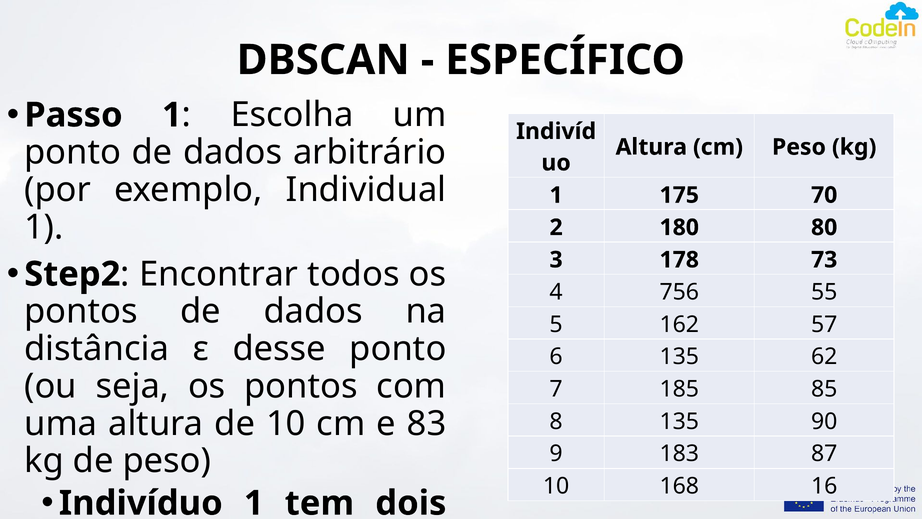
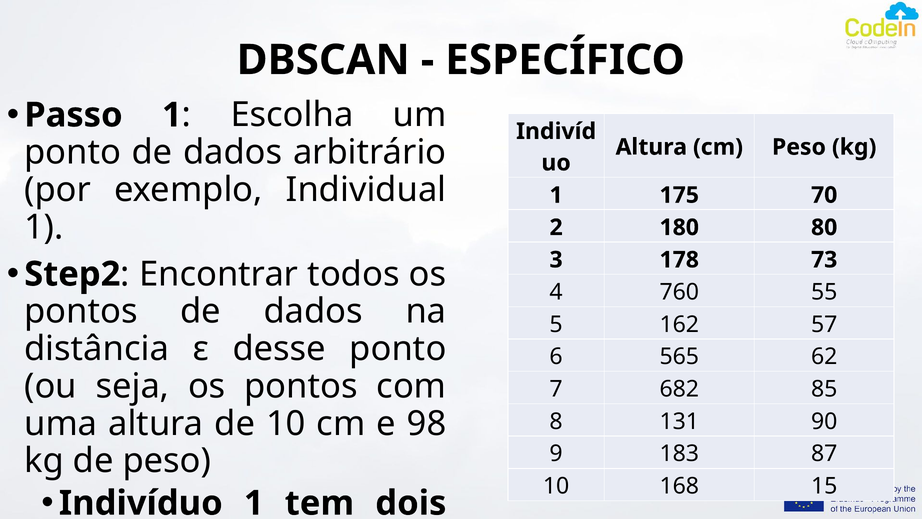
756: 756 -> 760 (679, 292)
6 135: 135 -> 565 (679, 357)
185: 185 -> 682 (679, 389)
83: 83 -> 98 (427, 423)
8 135: 135 -> 131 (679, 421)
16: 16 -> 15 (824, 486)
